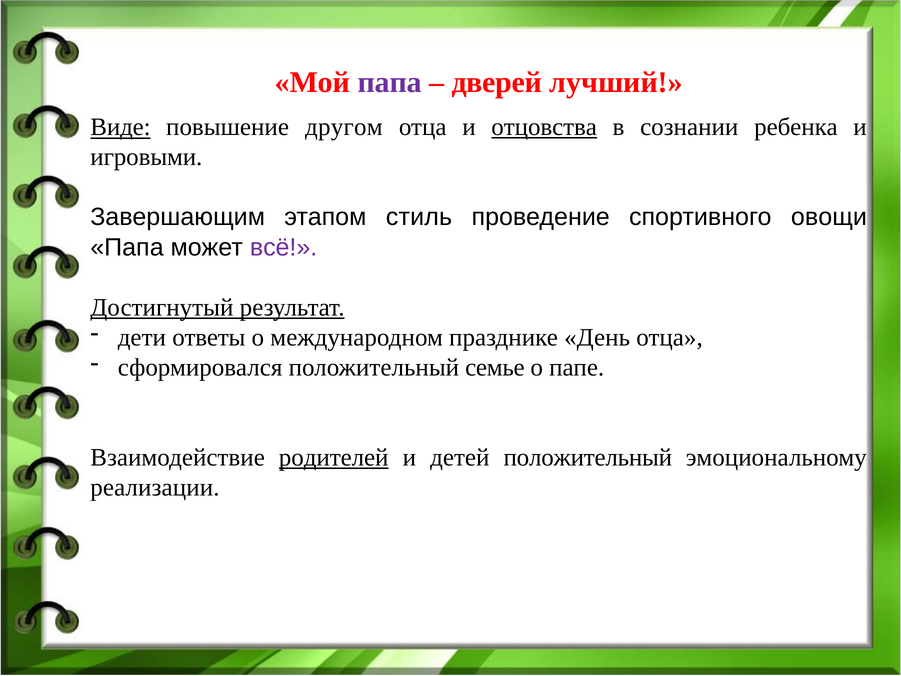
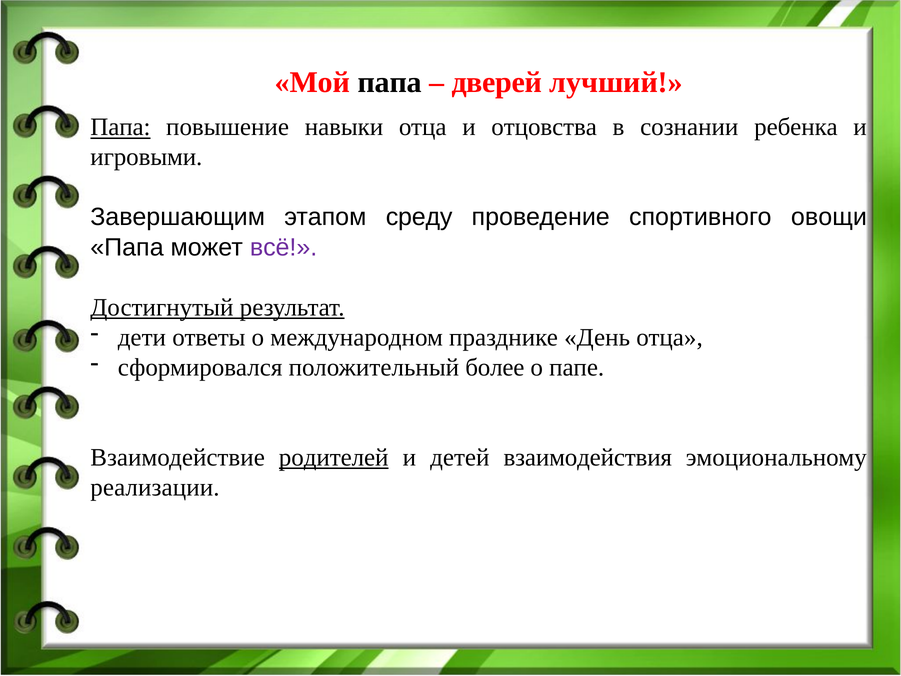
папа colour: purple -> black (390, 82)
Виде: Виде -> Папа (120, 127)
другом: другом -> навыки (344, 127)
отцовства underline: present -> none (544, 127)
стиль: стиль -> среду (419, 217)
семье: семье -> более (495, 367)
детей положительный: положительный -> взаимодействия (588, 457)
